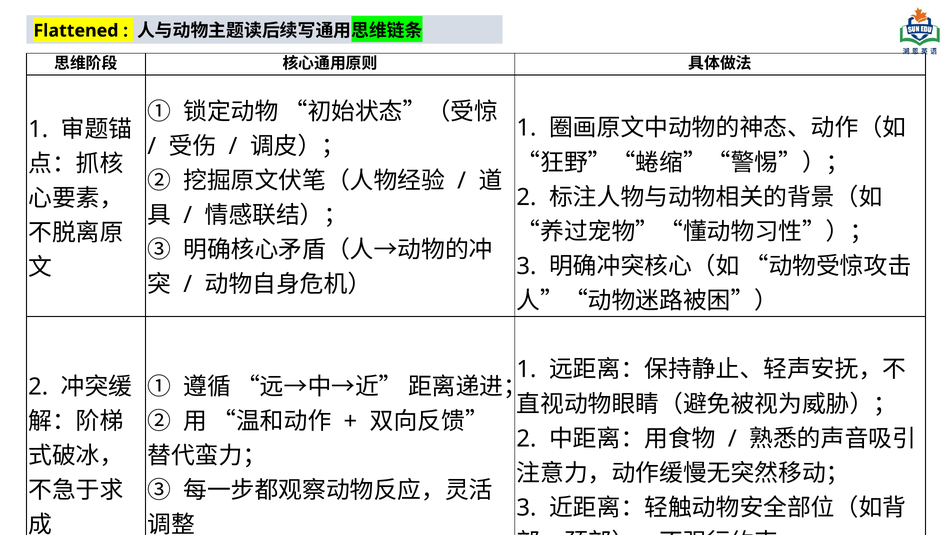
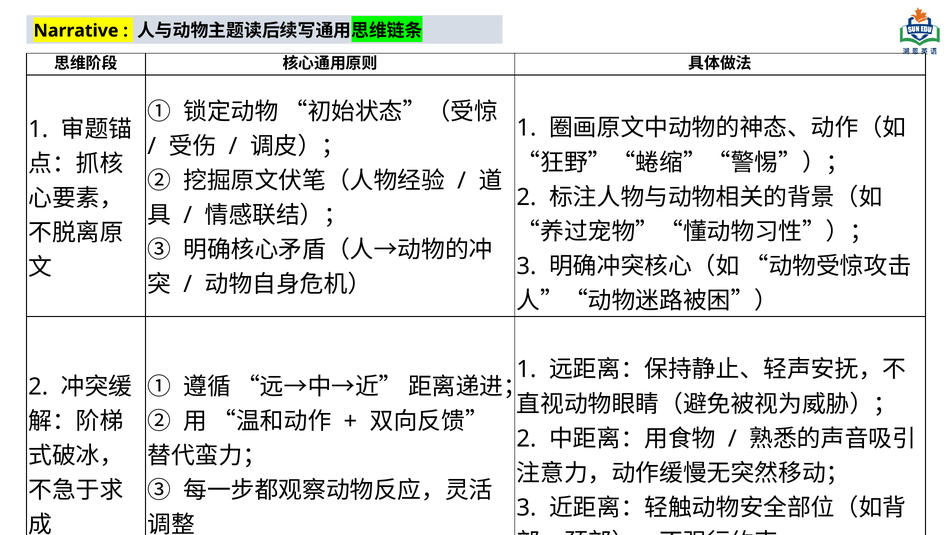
Flattened: Flattened -> Narrative (76, 31)
